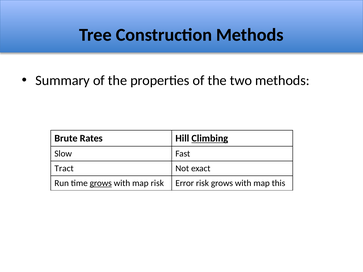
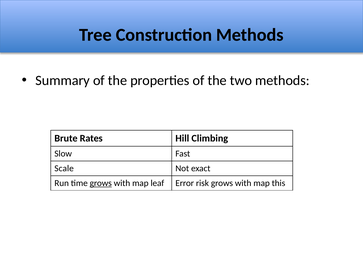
Climbing underline: present -> none (210, 139)
Tract: Tract -> Scale (64, 169)
map risk: risk -> leaf (157, 183)
